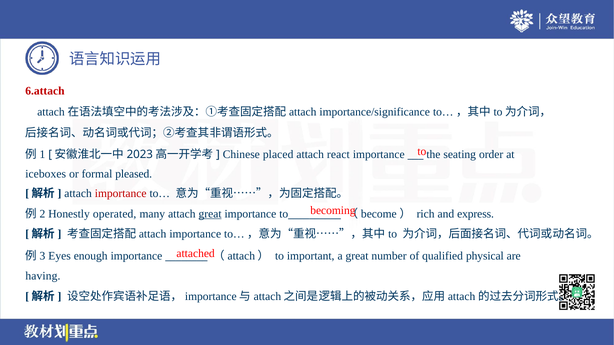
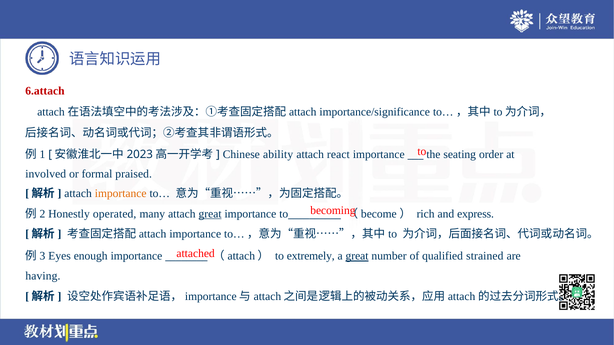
placed: placed -> ability (278, 154)
iceboxes: iceboxes -> involved (46, 174)
pleased: pleased -> praised (134, 174)
importance colour: red -> orange (121, 194)
important: important -> extremely (311, 256)
great underline: none -> present (357, 256)
physical: physical -> strained (485, 256)
